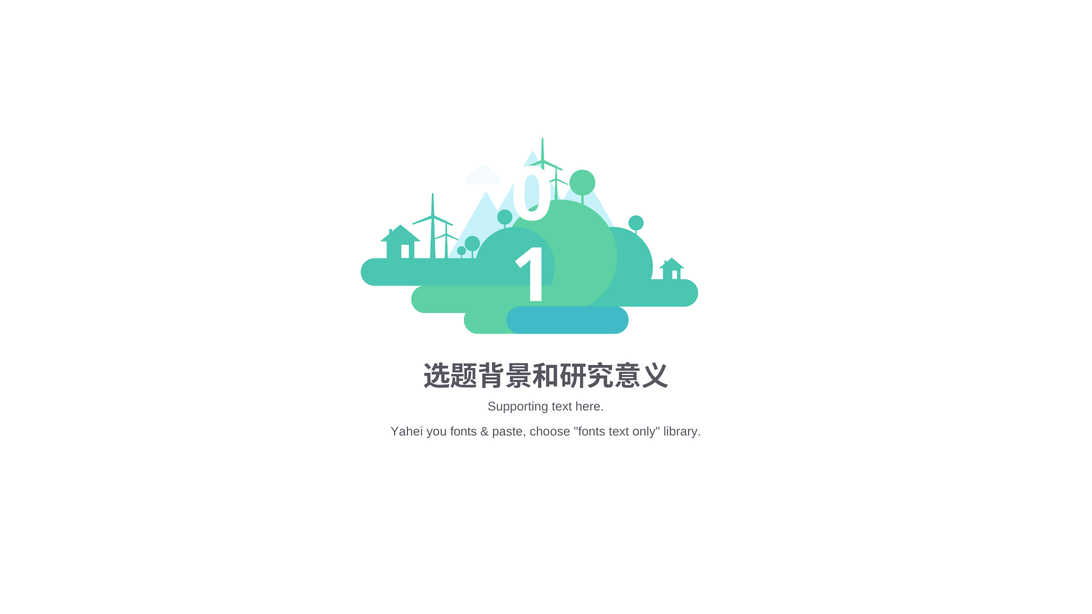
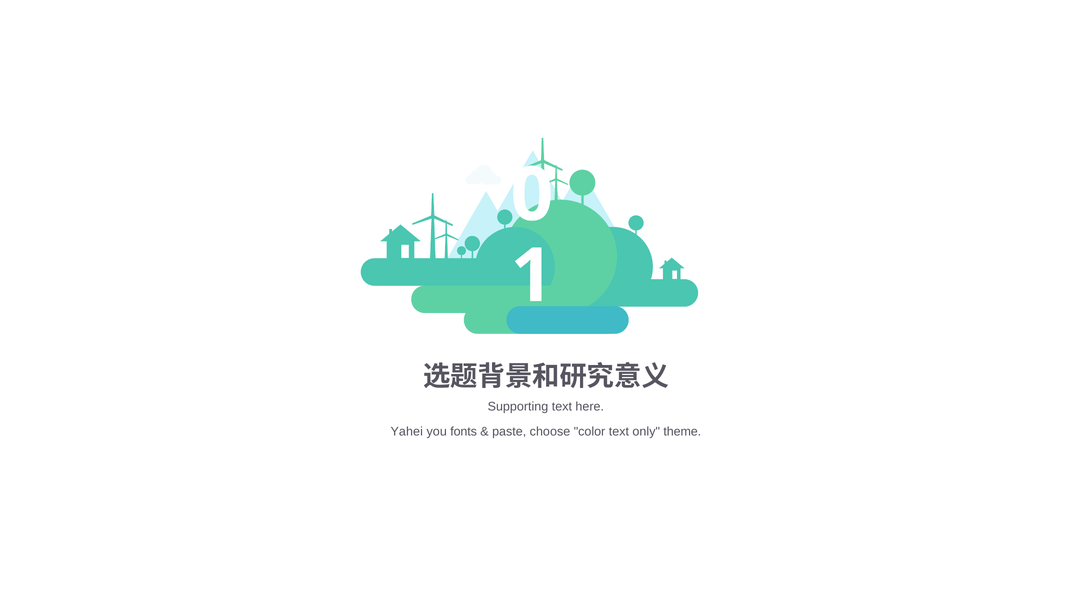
choose fonts: fonts -> color (590, 432)
library: library -> theme (682, 432)
